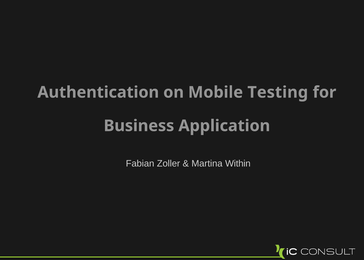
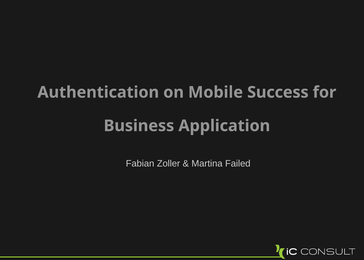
Testing: Testing -> Success (278, 92)
Within: Within -> Failed (238, 164)
